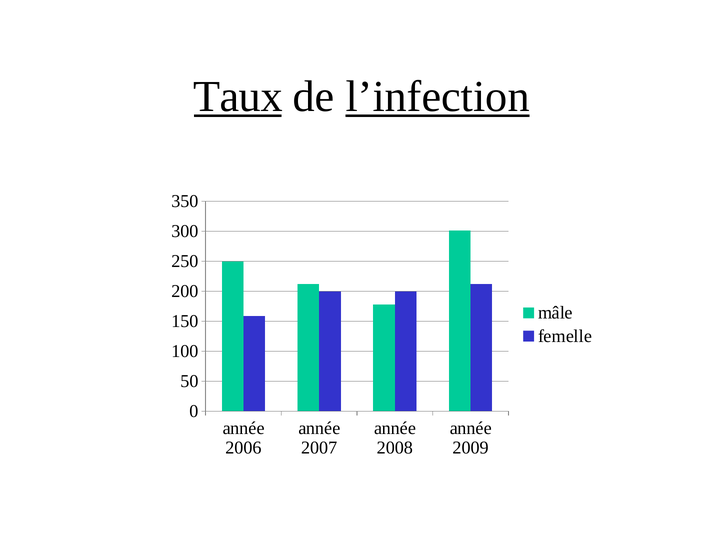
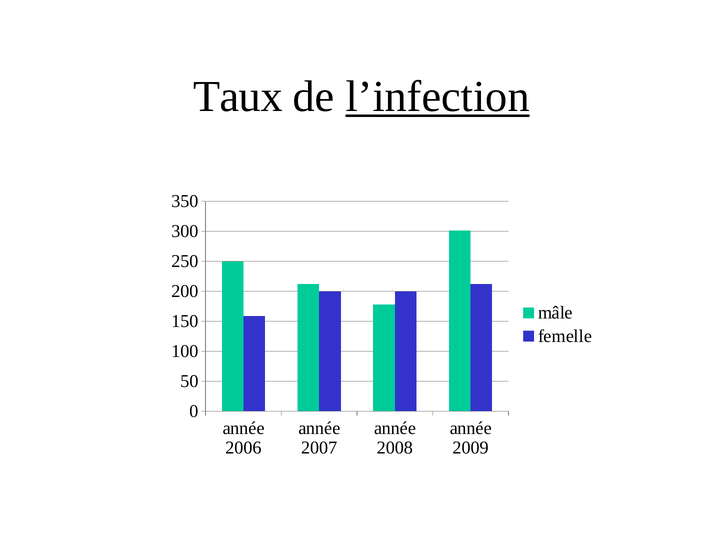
Taux underline: present -> none (238, 97)
